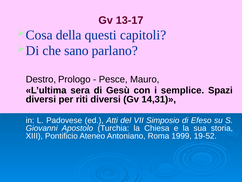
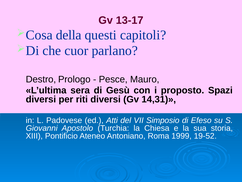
sano: sano -> cuor (76, 51)
semplice: semplice -> proposto (183, 90)
